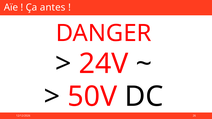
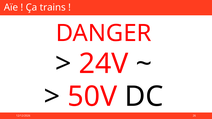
antes: antes -> trains (53, 7)
